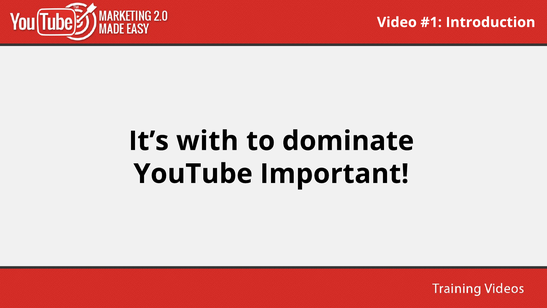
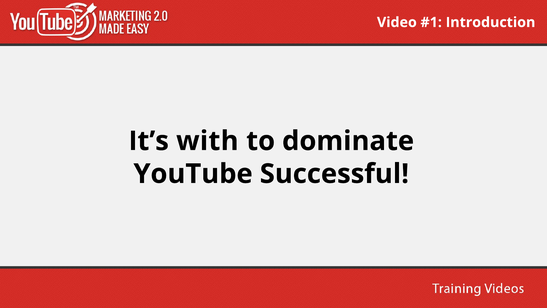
Important: Important -> Successful (334, 174)
